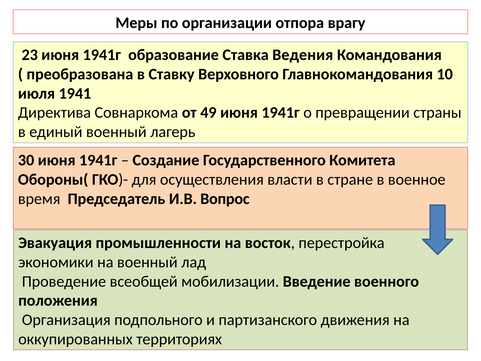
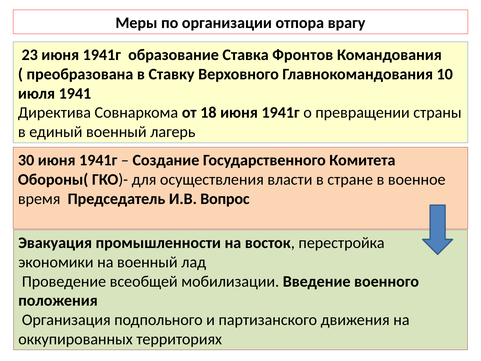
Ведения: Ведения -> Фронтов (303, 55)
49: 49 -> 18 (208, 113)
